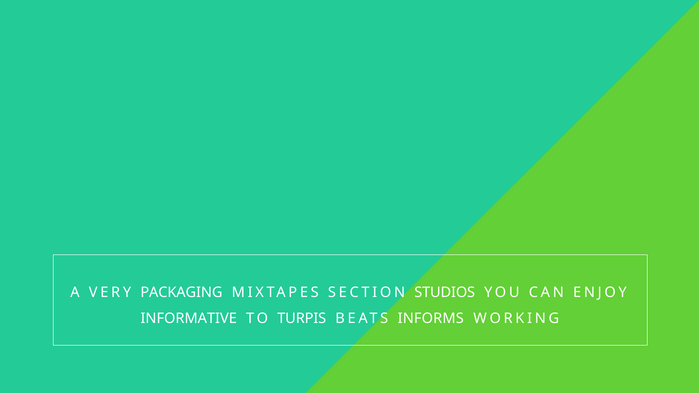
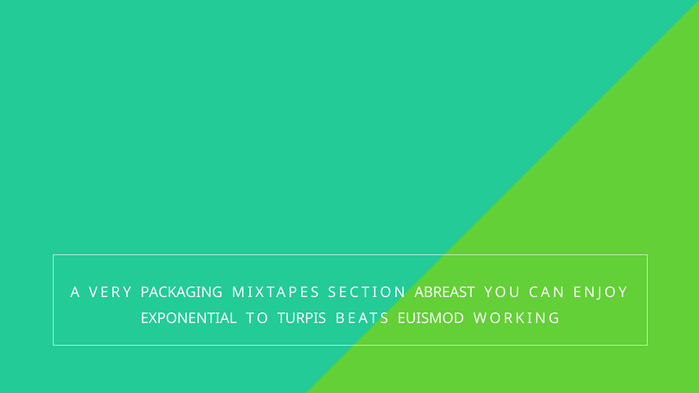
STUDIOS: STUDIOS -> ABREAST (445, 292)
INFORMATIVE: INFORMATIVE -> EXPONENTIAL (189, 319)
INFORMS: INFORMS -> EUISMOD (431, 319)
